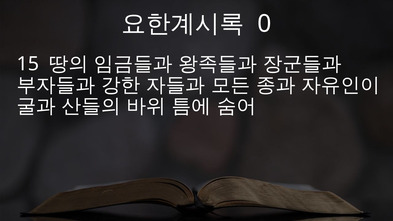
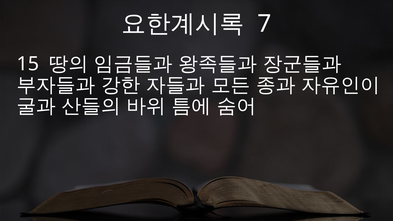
0: 0 -> 7 (265, 24)
